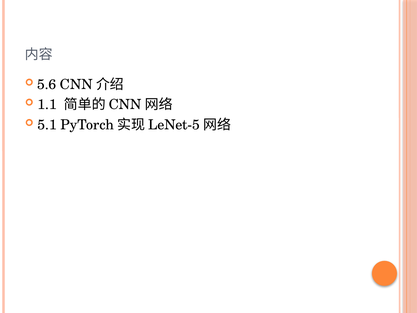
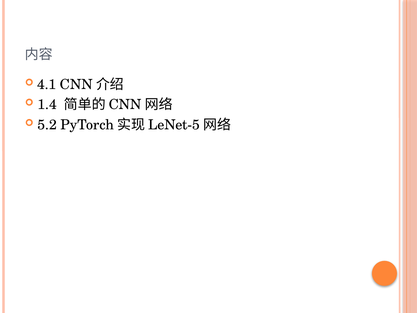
5.6: 5.6 -> 4.1 (47, 84)
1.1: 1.1 -> 1.4 (47, 105)
5.1: 5.1 -> 5.2 (47, 125)
